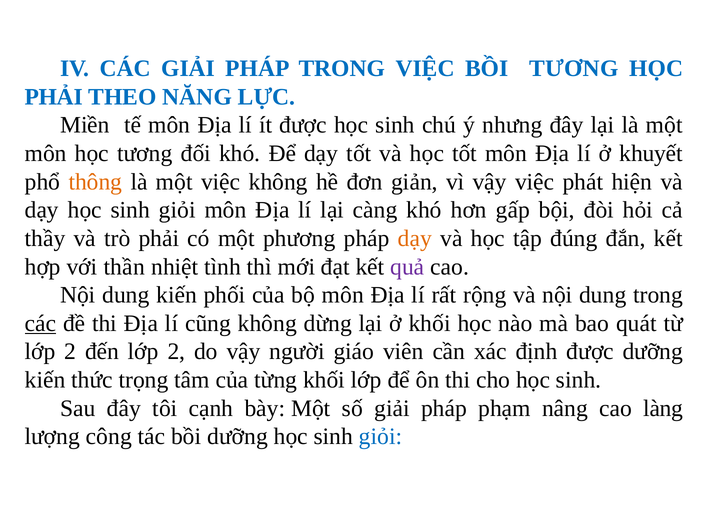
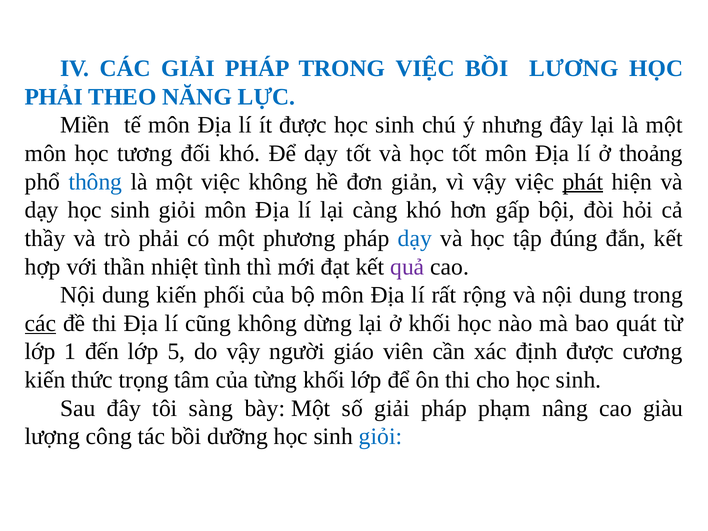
BỒI TƯƠNG: TƯƠNG -> LƯƠNG (574, 69)
khuyết: khuyết -> thoảng (651, 153)
thông colour: orange -> blue (95, 182)
phát underline: none -> present (583, 182)
dạy colour: orange -> blue (415, 238)
2: 2 -> 1 (70, 352)
đến lớp 2: 2 -> 5 (176, 352)
được dưỡng: dưỡng -> cương (653, 352)
cạnh: cạnh -> sàng (211, 408)
làng: làng -> giàu (663, 408)
